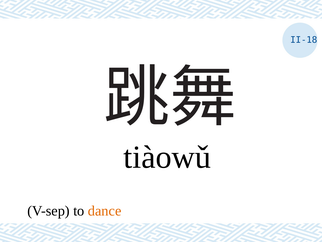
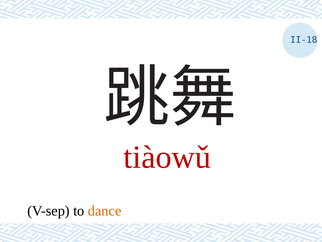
tiàowǔ colour: black -> red (167, 157)
